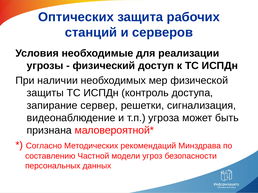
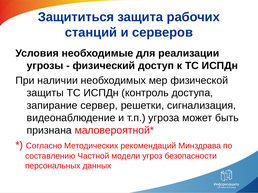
Оптических: Оптических -> Защититься (76, 17)
